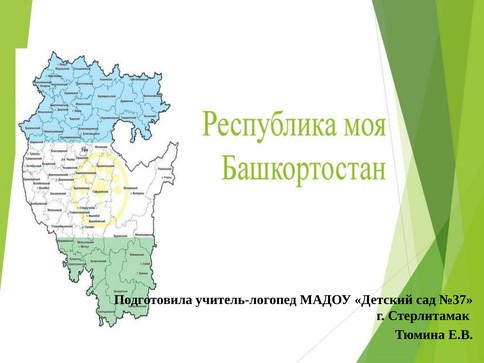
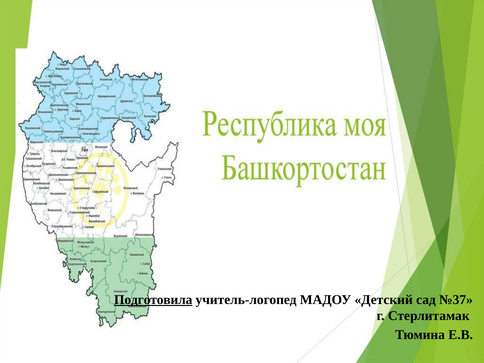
Подготовила underline: none -> present (153, 300)
